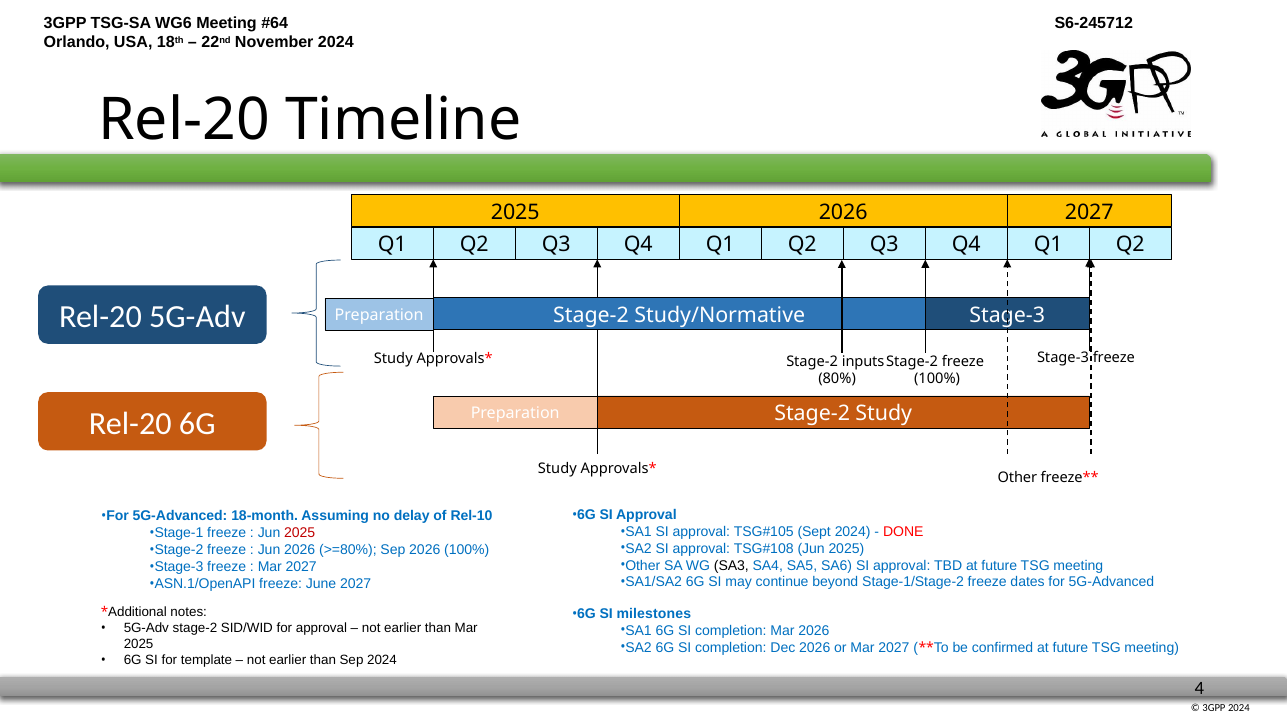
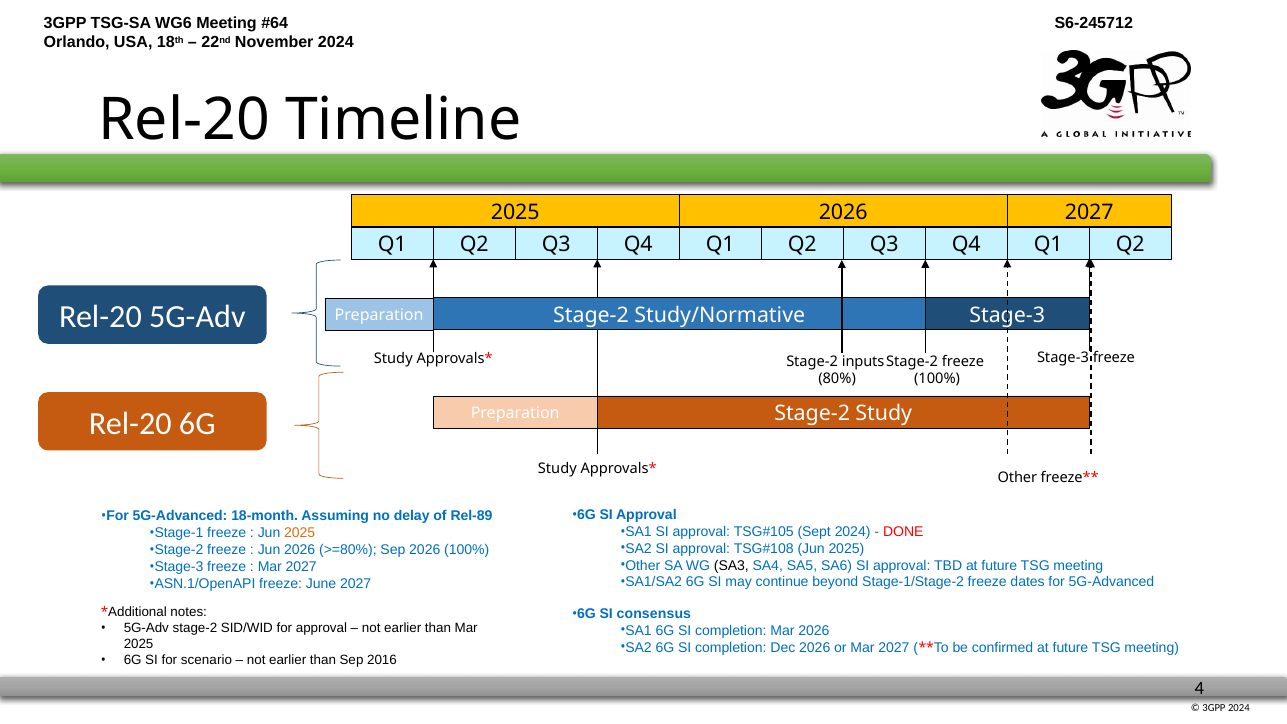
Rel-10: Rel-10 -> Rel-89 (471, 516)
2025 colour: red -> orange (300, 533)
milestones: milestones -> consensus (654, 614)
template: template -> scenario (206, 660)
Sep 2024: 2024 -> 2016 (382, 660)
